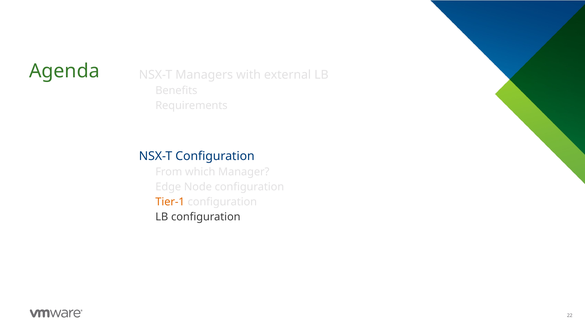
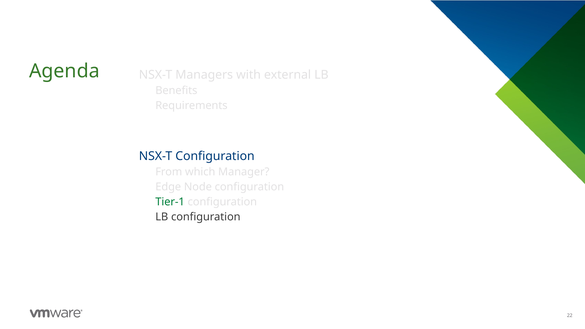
Tier-1 colour: orange -> green (170, 202)
